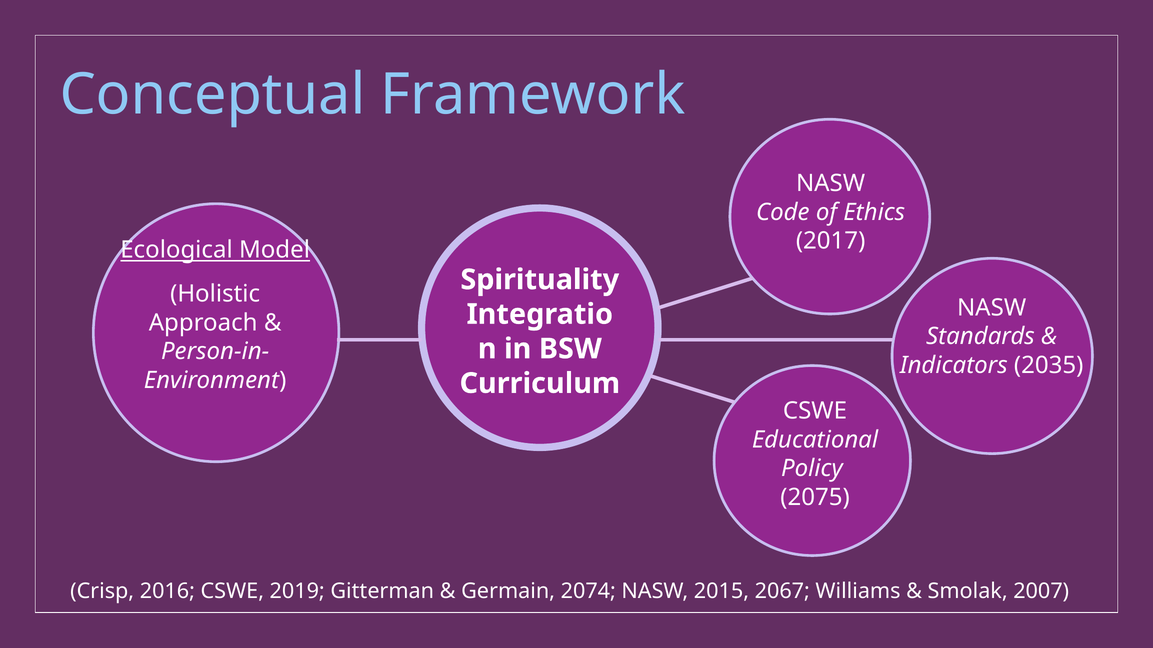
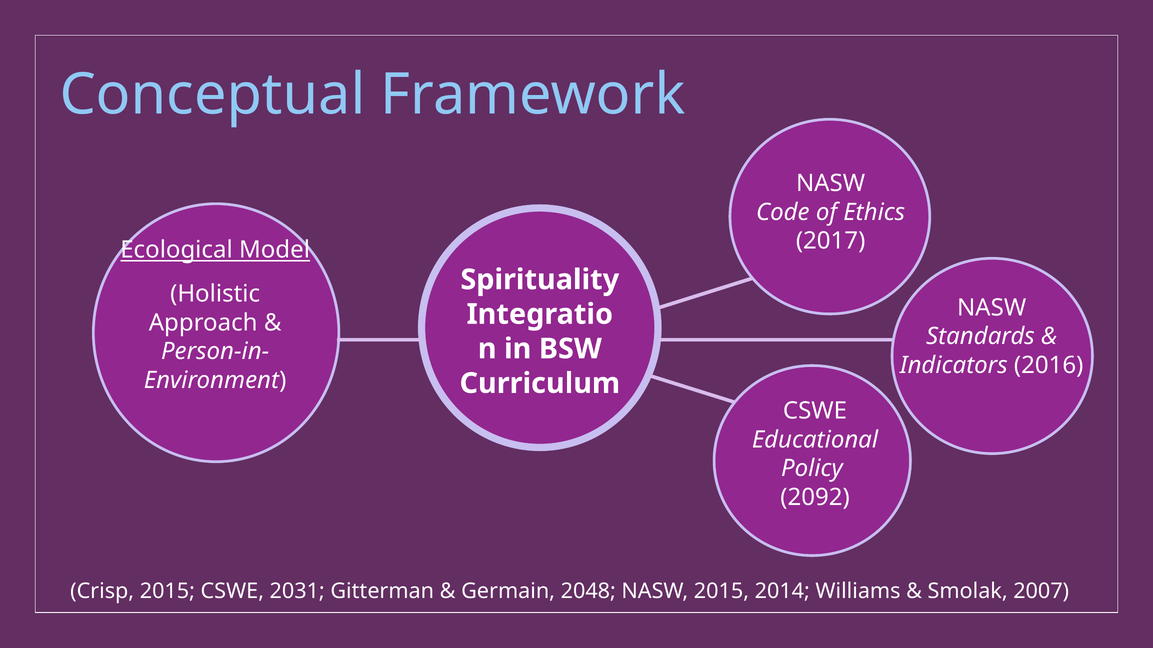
2035: 2035 -> 2016 (1049, 366)
2075: 2075 -> 2092 (815, 498)
Crisp 2016: 2016 -> 2015 (167, 592)
2019: 2019 -> 2031 (297, 592)
2074: 2074 -> 2048 (588, 592)
2067: 2067 -> 2014 (782, 592)
